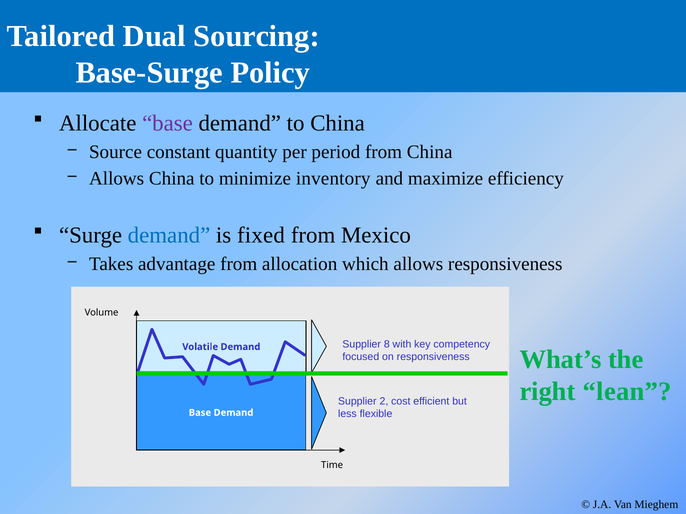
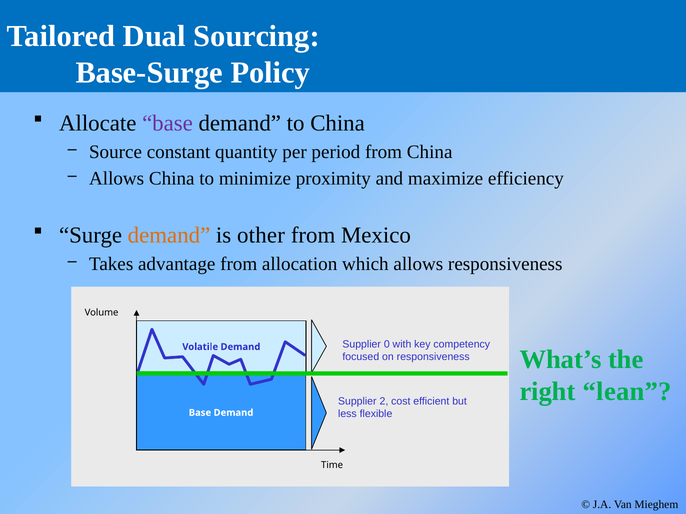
inventory: inventory -> proximity (333, 179)
demand colour: blue -> orange (169, 235)
fixed: fixed -> other (261, 235)
8: 8 -> 0 (387, 345)
